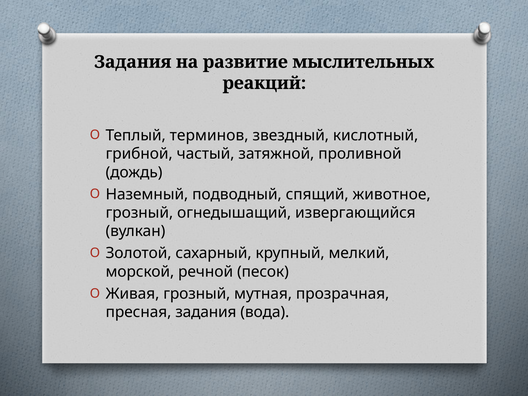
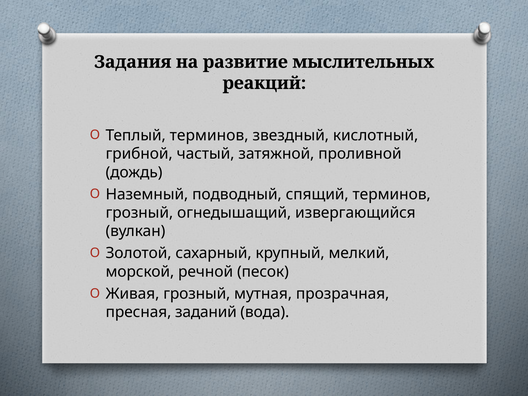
спящий животное: животное -> терминов (392, 194)
пресная задания: задания -> заданий (206, 312)
